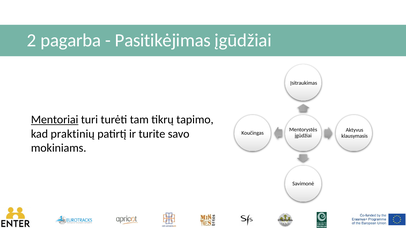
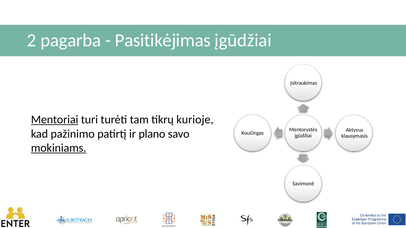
tapimo: tapimo -> kurioje (195, 120)
praktinių: praktinių -> pažinimo (73, 134)
turite: turite -> plano (152, 134)
mokiniams underline: none -> present (59, 148)
